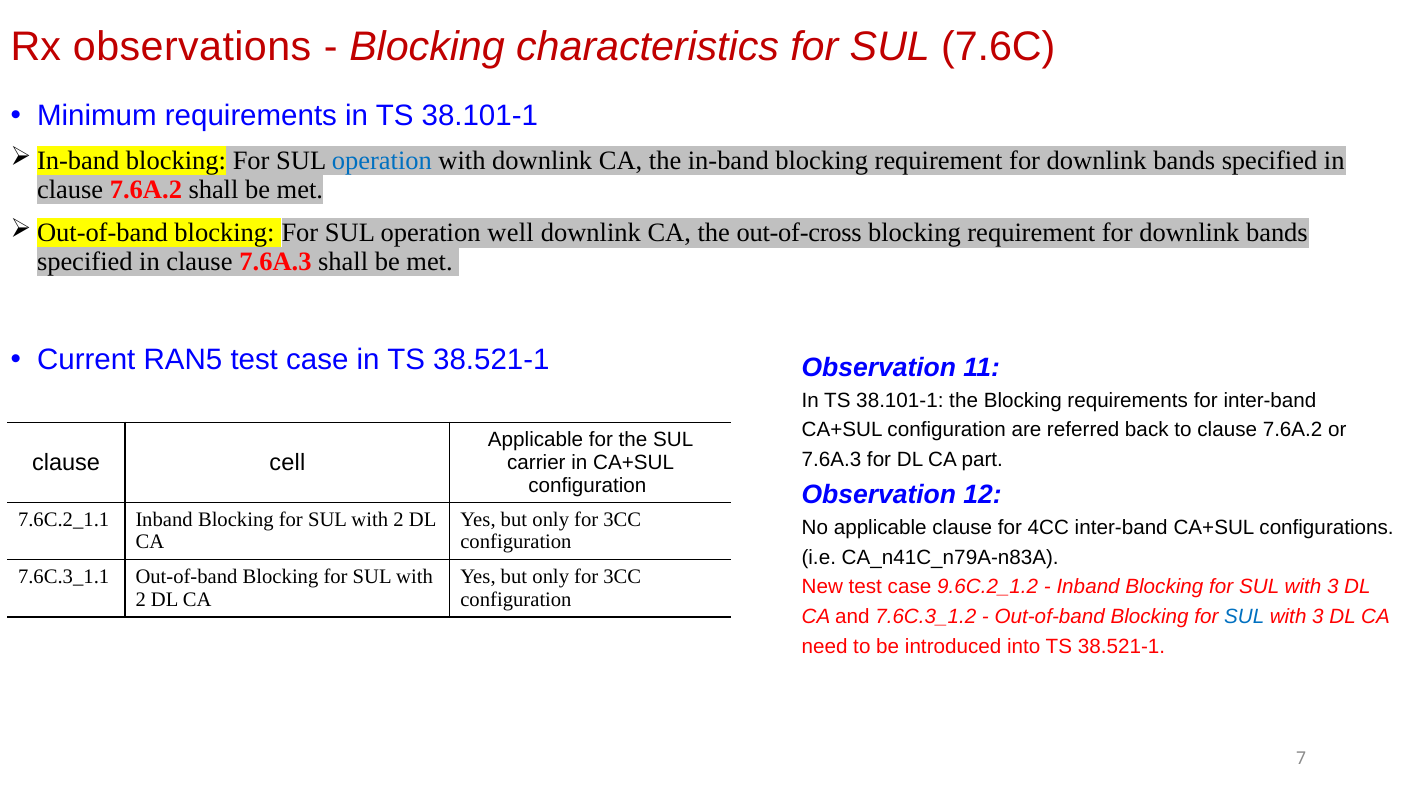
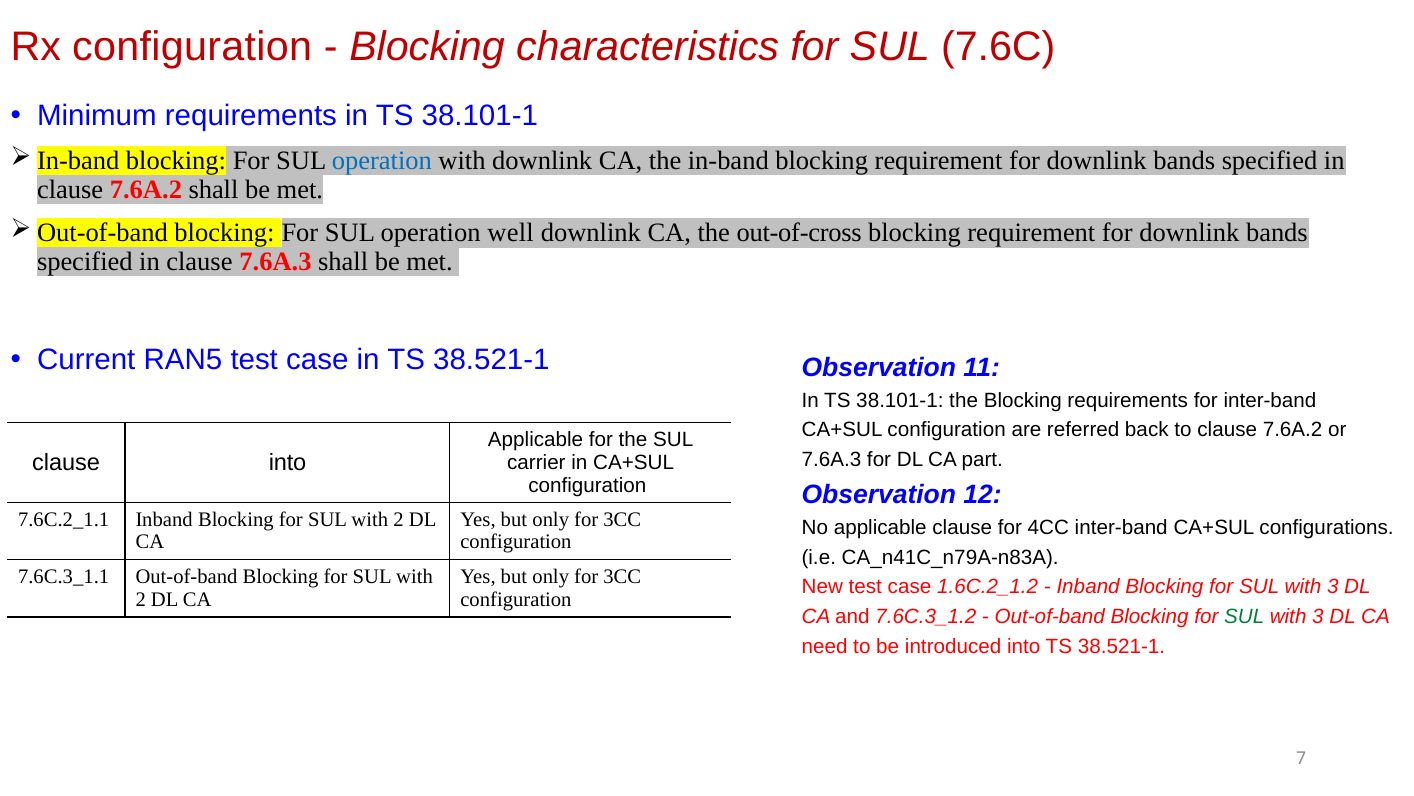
Rx observations: observations -> configuration (192, 47)
clause cell: cell -> into (288, 462)
9.6C.2_1.2: 9.6C.2_1.2 -> 1.6C.2_1.2 (988, 587)
SUL colour: blue -> green (1244, 616)
